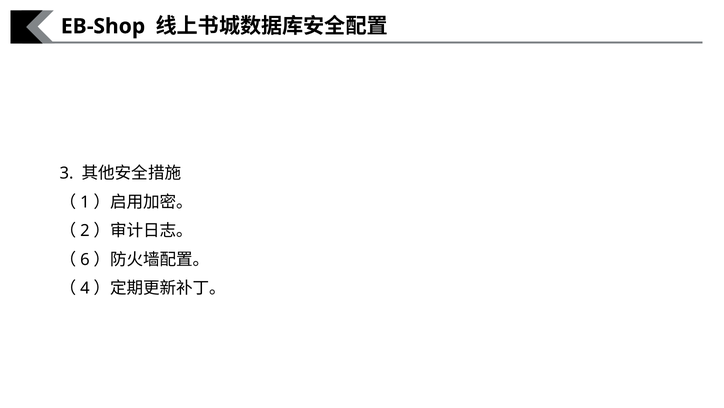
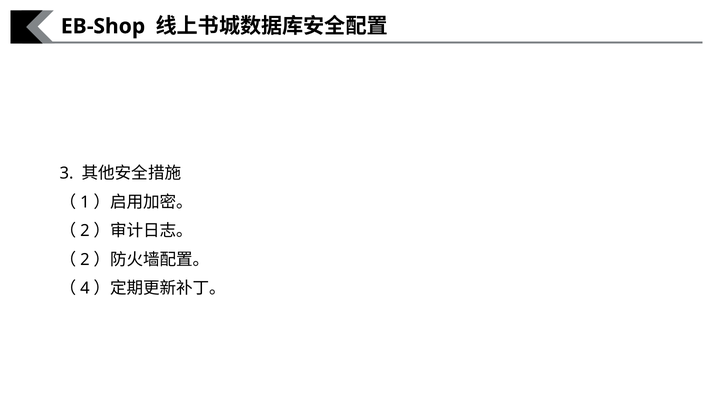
6: 6 -> 2 (85, 259)
